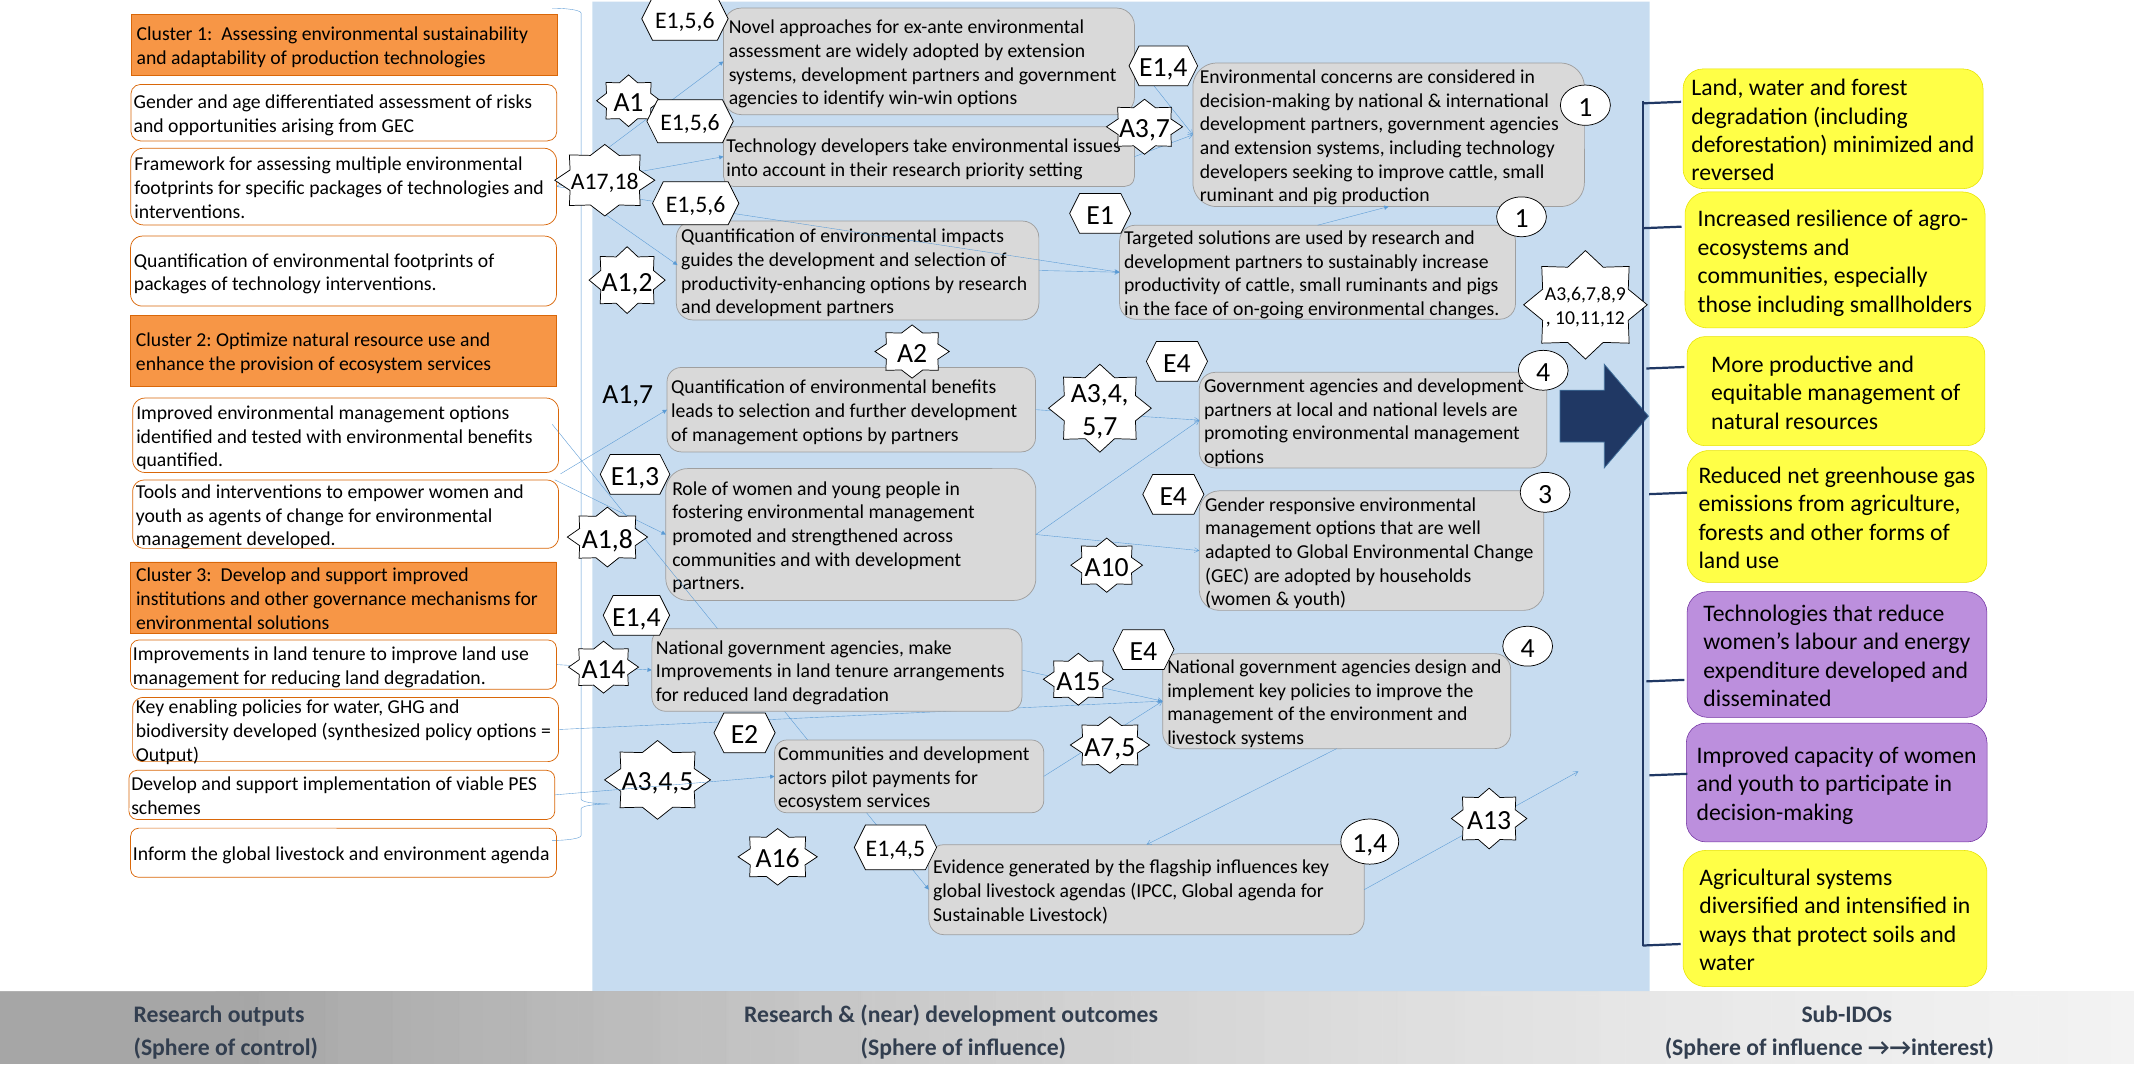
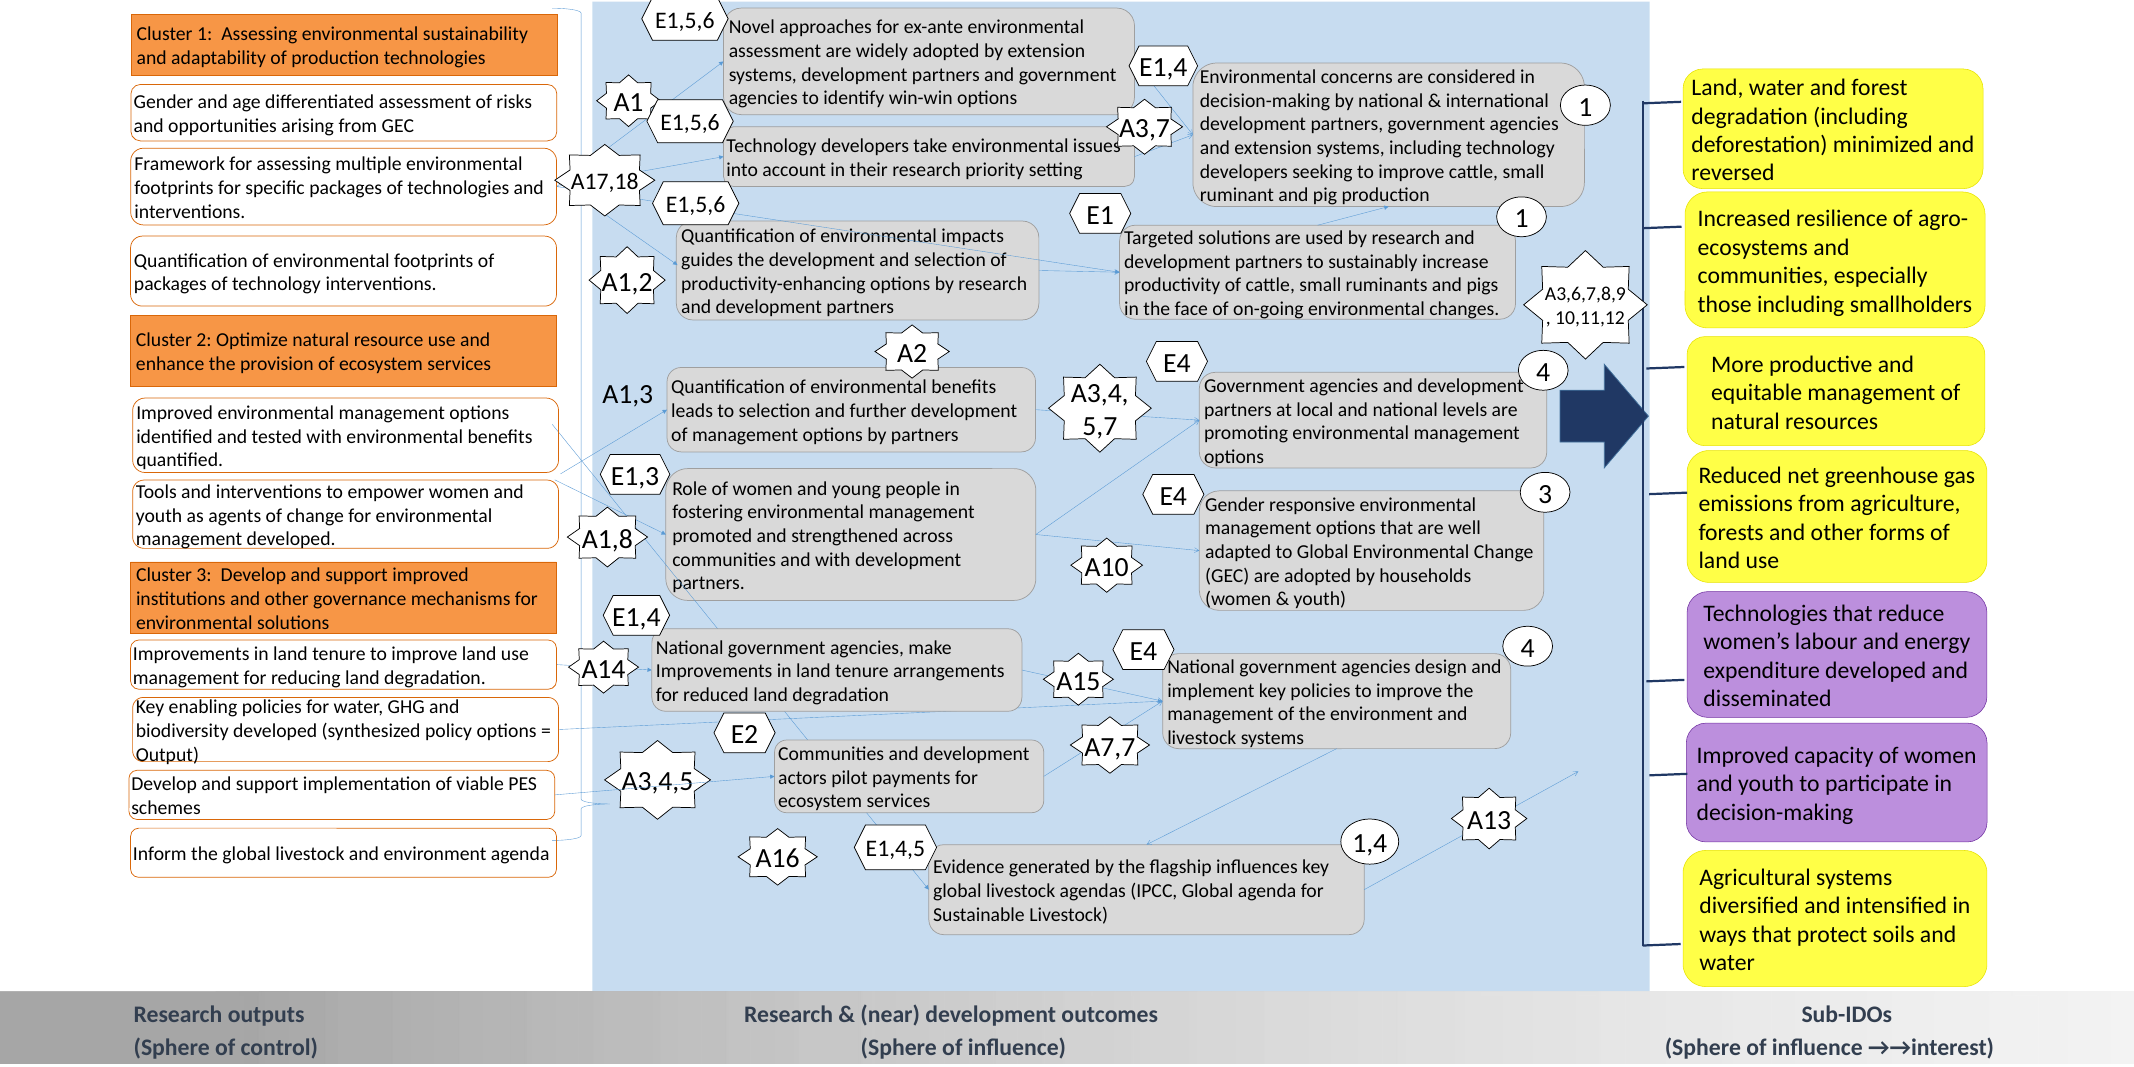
A1,7: A1,7 -> A1,3 (628, 395)
A7,5: A7,5 -> A7,7 (1110, 747)
